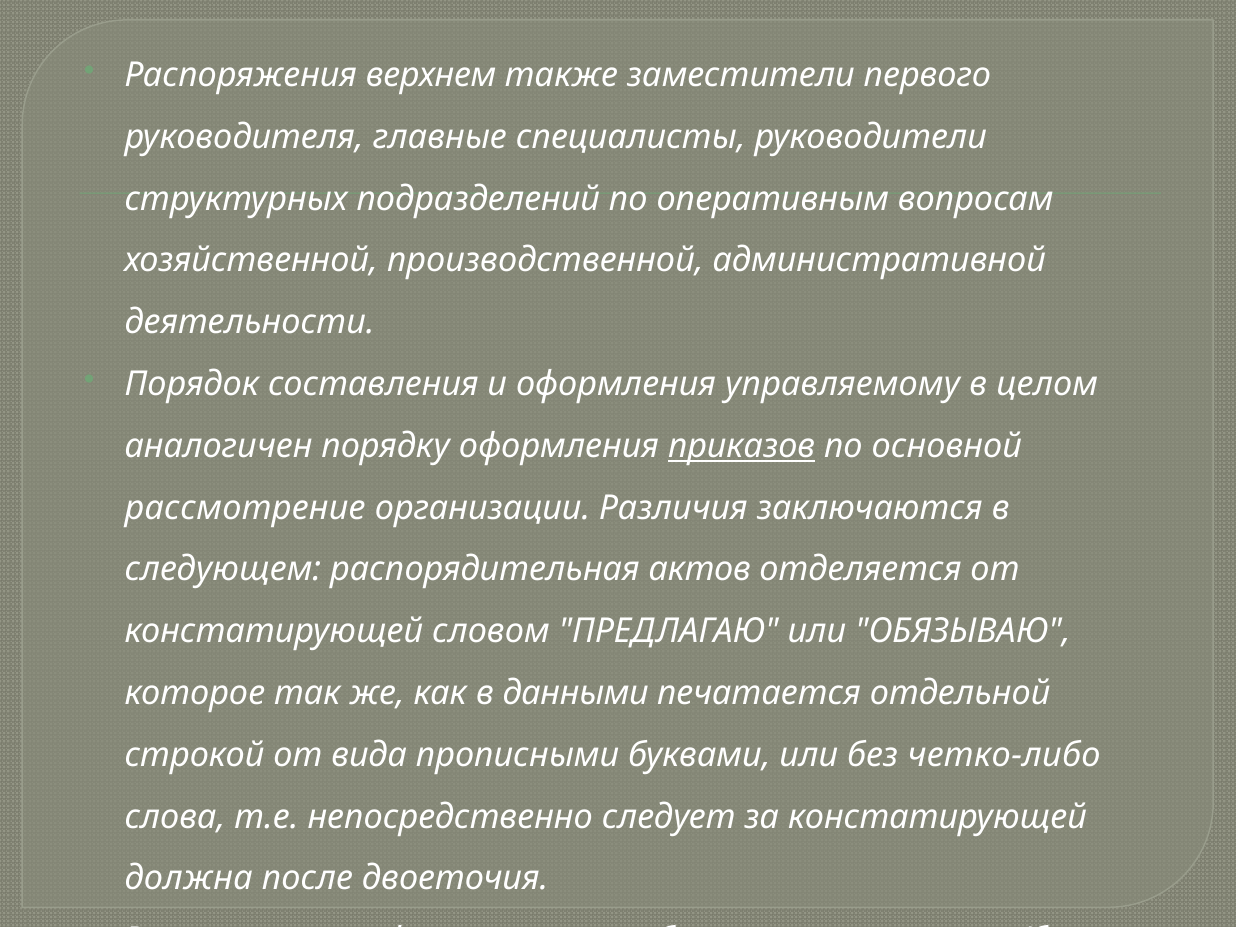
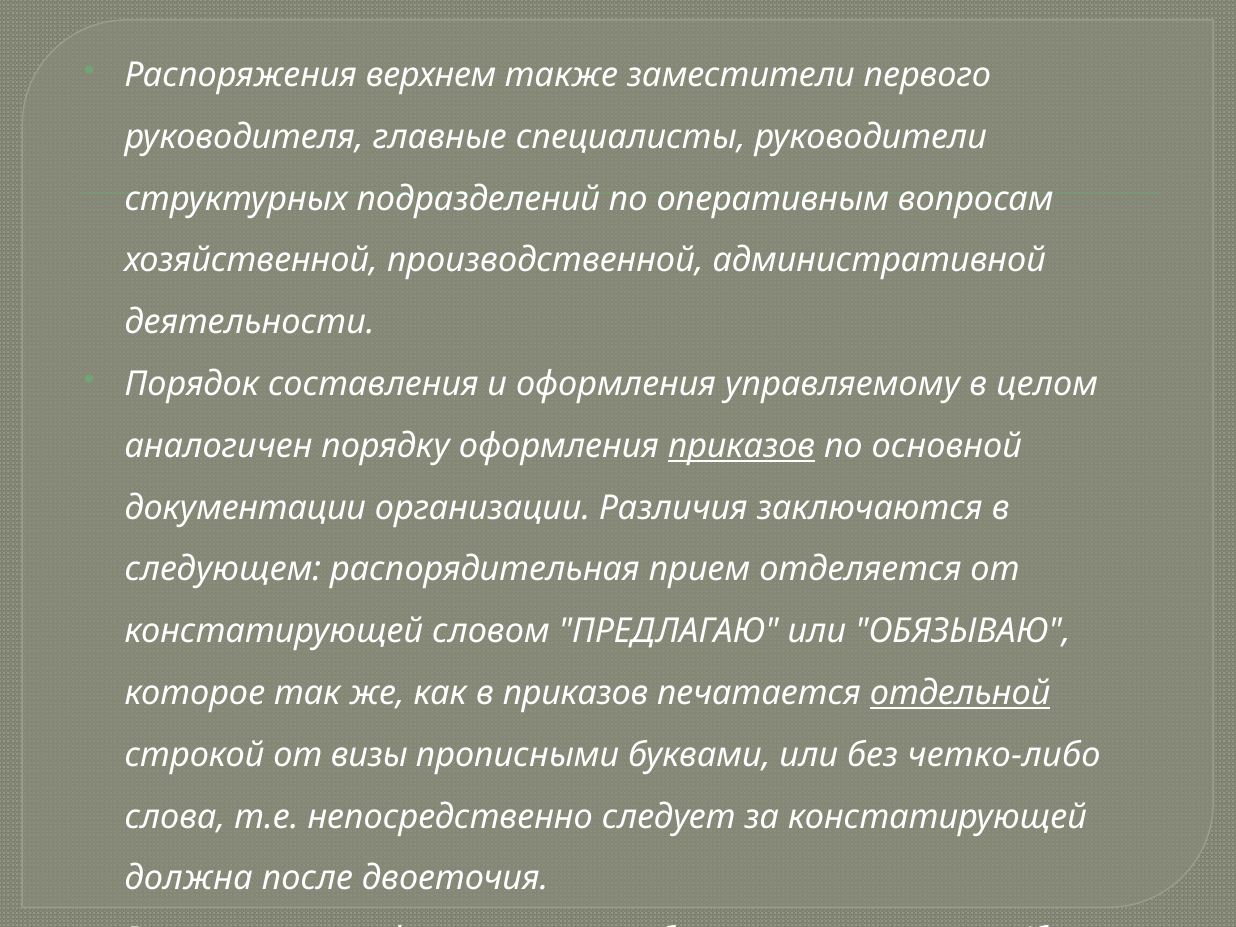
рассмотрение: рассмотрение -> документации (245, 508)
актов: актов -> прием (700, 570)
в данными: данными -> приказов (576, 693)
отдельной underline: none -> present (960, 693)
от вида: вида -> визы (369, 755)
